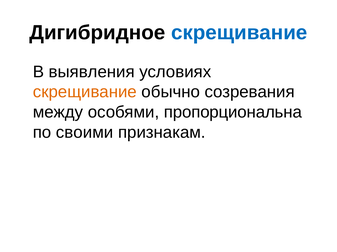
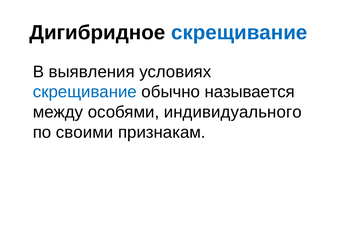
скрещивание colour: orange -> blue (85, 92)
созревания: созревания -> называется (250, 92)
пропорциональна: пропорциональна -> индивидуального (233, 112)
